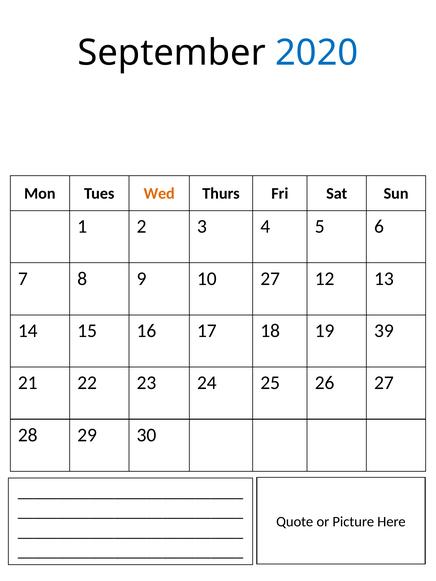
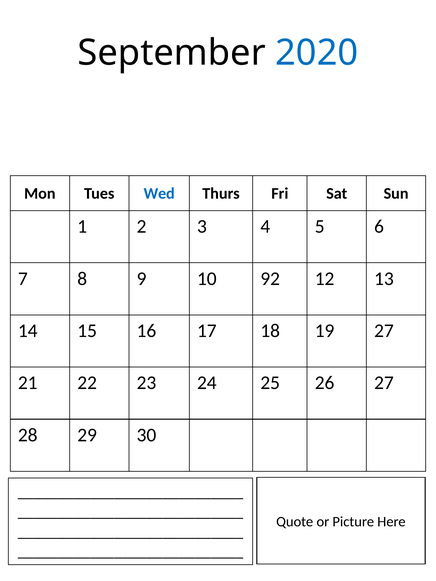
Wed colour: orange -> blue (159, 193)
10 27: 27 -> 92 (270, 279)
19 39: 39 -> 27 (384, 331)
